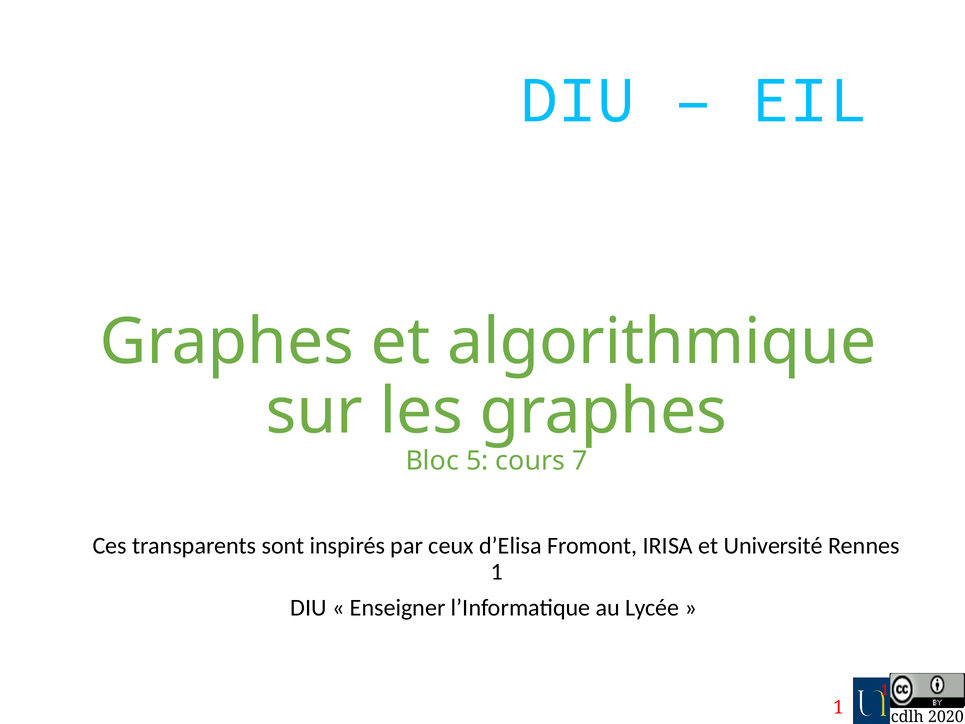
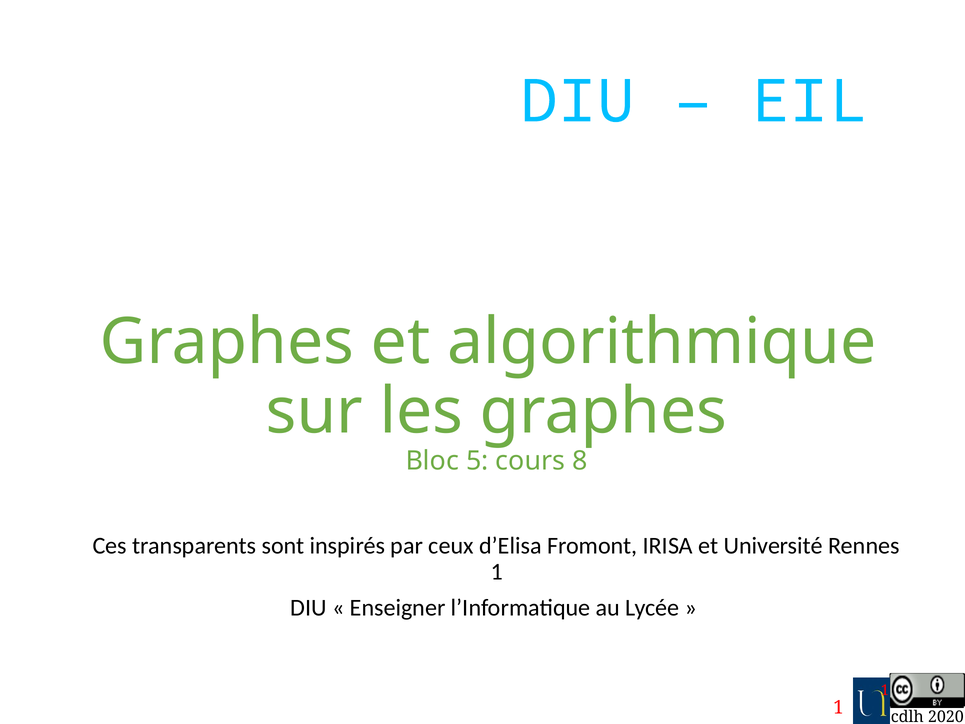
7: 7 -> 8 (580, 461)
